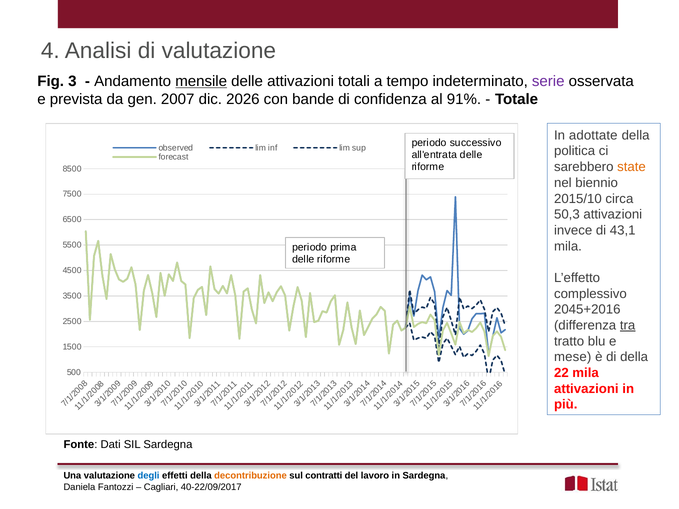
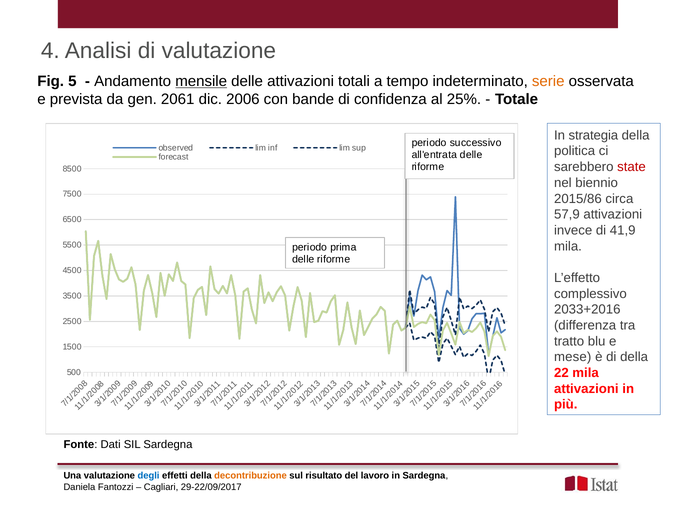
Fig 3: 3 -> 5 (72, 81)
serie colour: purple -> orange (548, 81)
2007: 2007 -> 2061 (178, 99)
2026: 2026 -> 2006 (243, 99)
91%: 91% -> 25% (464, 99)
adottate: adottate -> strategia (593, 135)
state colour: orange -> red (631, 167)
2015/10: 2015/10 -> 2015/86 (578, 199)
50,3: 50,3 -> 57,9 (567, 215)
43,1: 43,1 -> 41,9 (623, 230)
2045+2016: 2045+2016 -> 2033+2016 (587, 310)
tra underline: present -> none (628, 326)
contratti: contratti -> risultato (324, 476)
40-22/09/2017: 40-22/09/2017 -> 29-22/09/2017 (211, 487)
